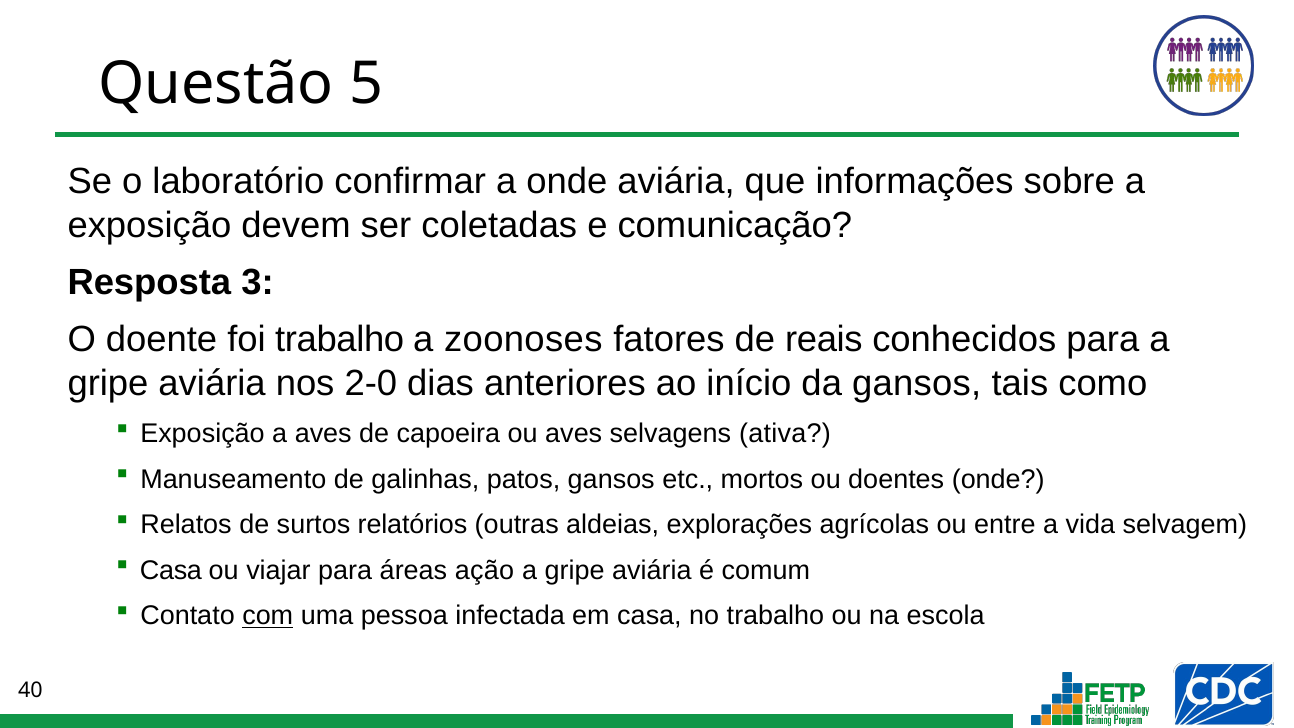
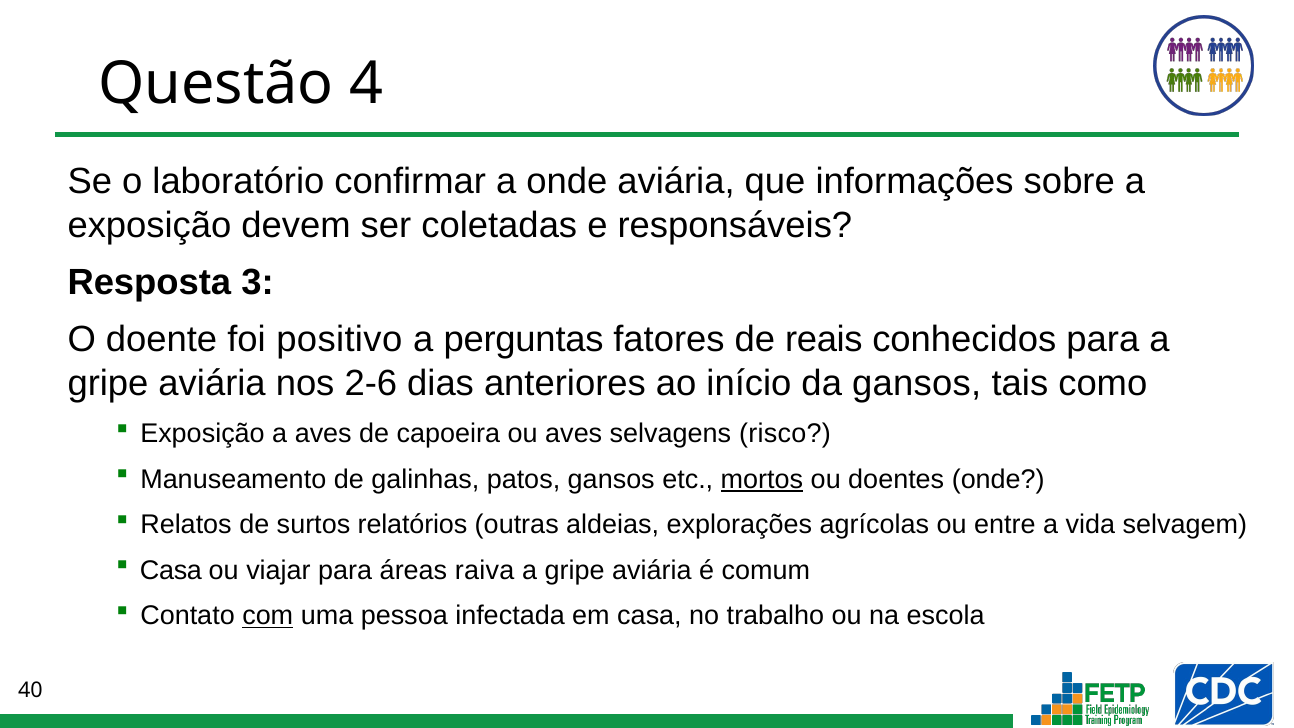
5: 5 -> 4 (366, 84)
comunicação: comunicação -> responsáveis (735, 226)
foi trabalho: trabalho -> positivo (339, 339)
zoonoses: zoonoses -> perguntas (524, 339)
2-0: 2-0 -> 2-6 (371, 383)
ativa: ativa -> risco (785, 434)
mortos underline: none -> present (762, 479)
ação: ação -> raiva (485, 570)
